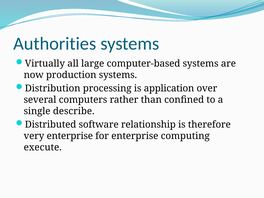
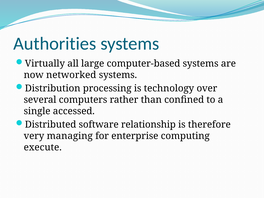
production: production -> networked (71, 75)
application: application -> technology (169, 88)
describe: describe -> accessed (74, 111)
very enterprise: enterprise -> managing (70, 136)
